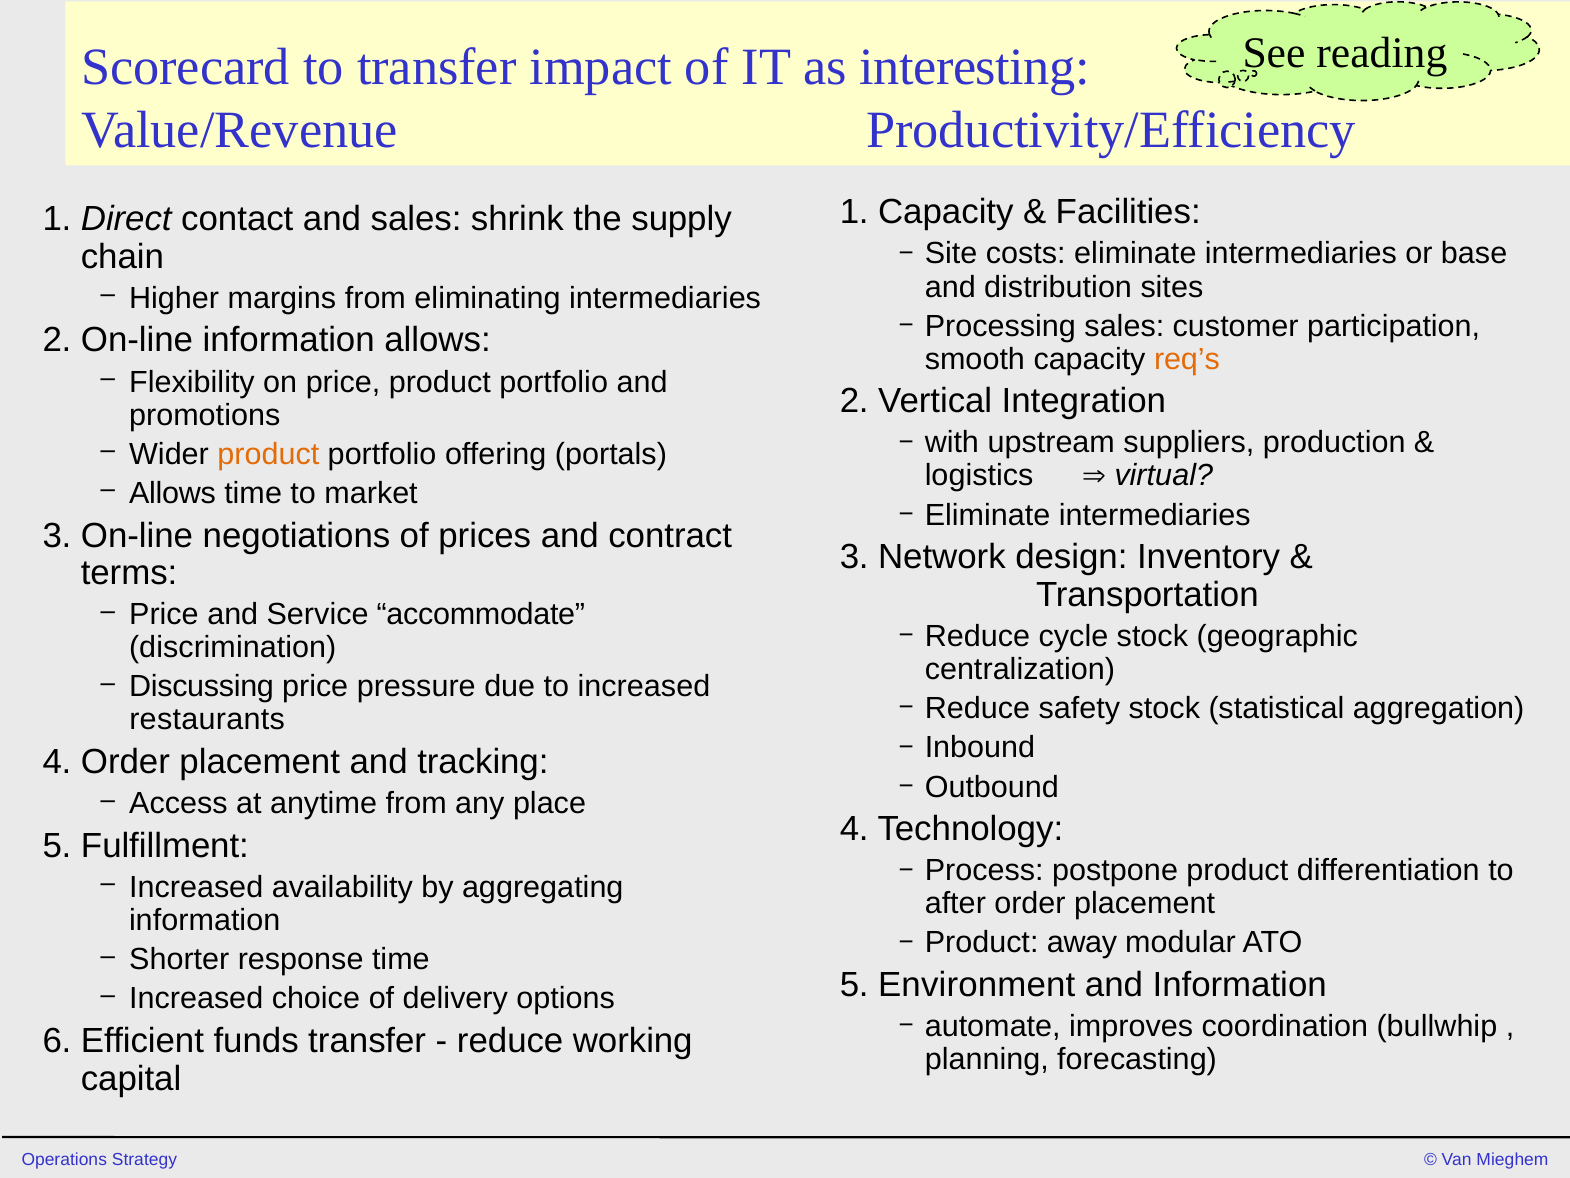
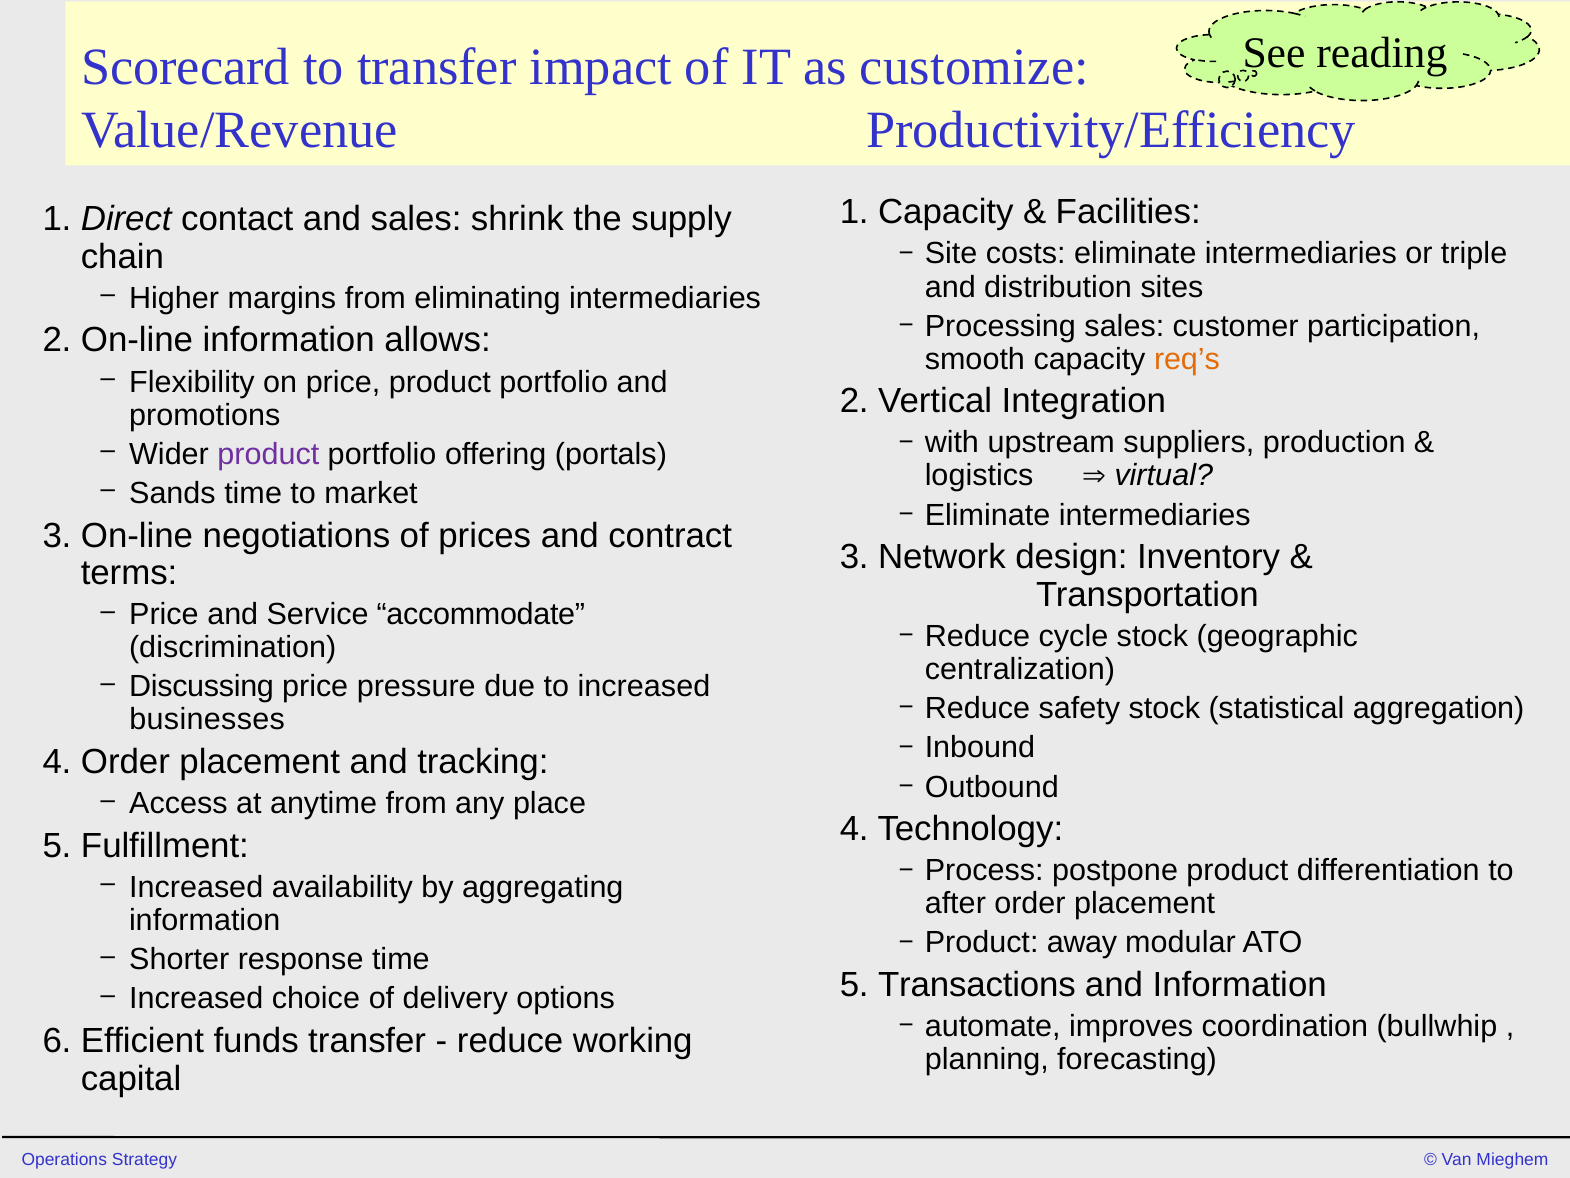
interesting: interesting -> customize (974, 67)
base: base -> triple (1474, 254)
product colour: orange -> purple (268, 454)
Allows: Allows -> Sands (172, 493)
restaurants: restaurants -> businesses (207, 720)
Environment: Environment -> Transactions (977, 985)
